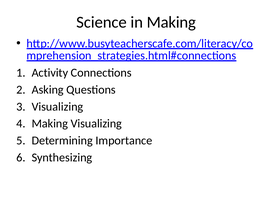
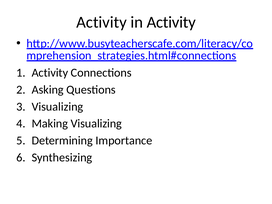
Science: Science -> Activity (102, 22)
in Making: Making -> Activity (171, 22)
